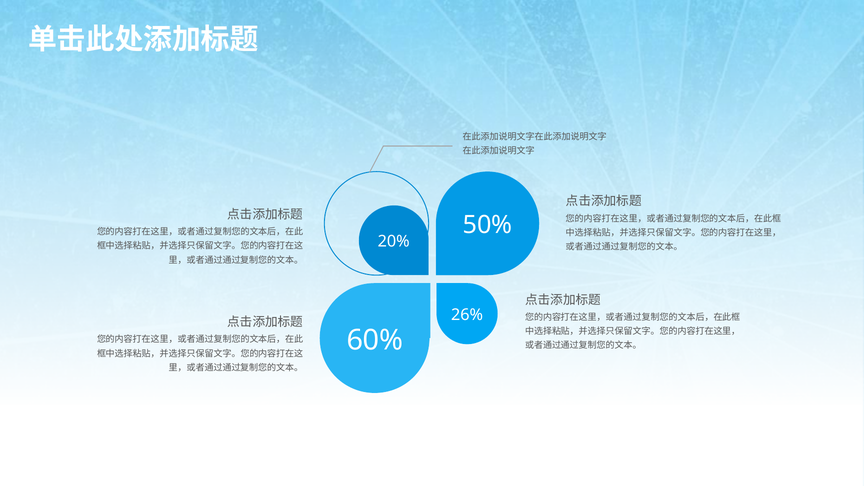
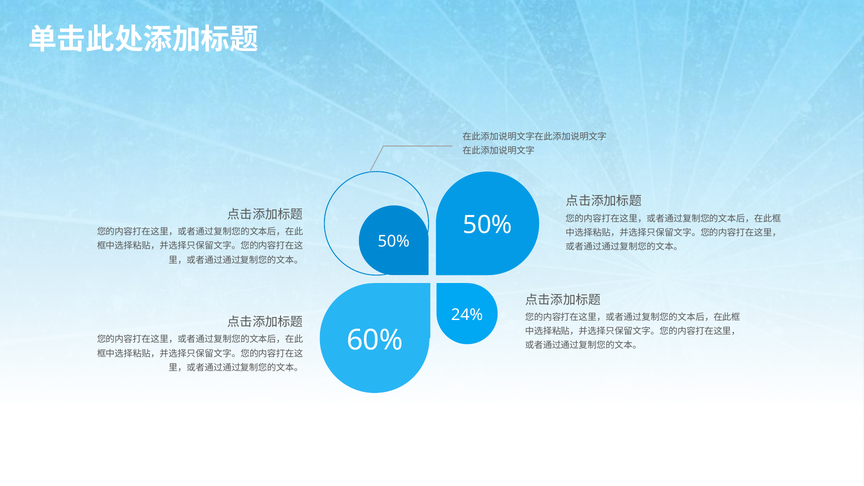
20%: 20% -> 50% (394, 241)
26%: 26% -> 24% (467, 315)
